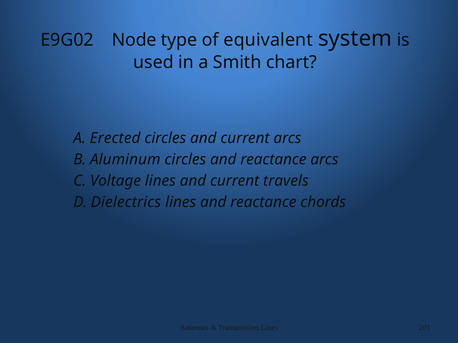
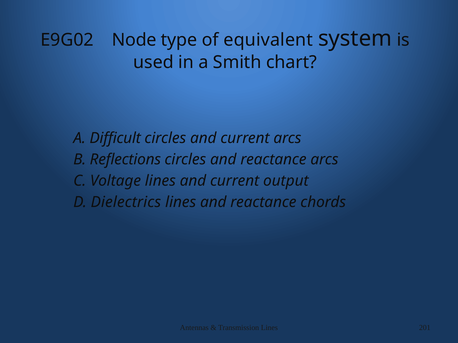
Erected: Erected -> Difficult (115, 138)
Aluminum: Aluminum -> Reflections (125, 160)
travels: travels -> output (286, 181)
